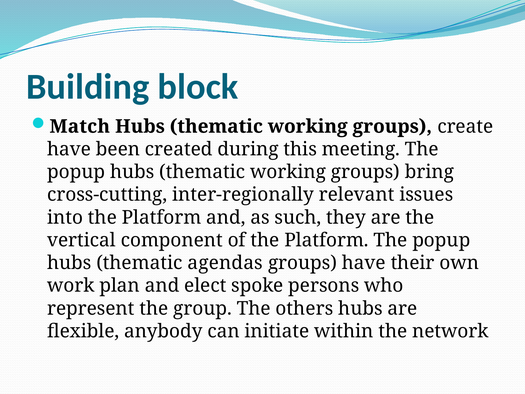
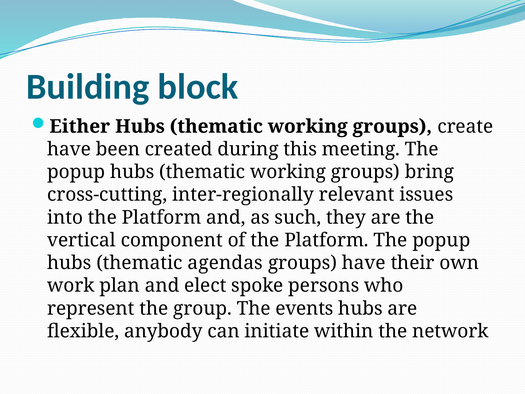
Match: Match -> Either (80, 126)
others: others -> events (304, 308)
